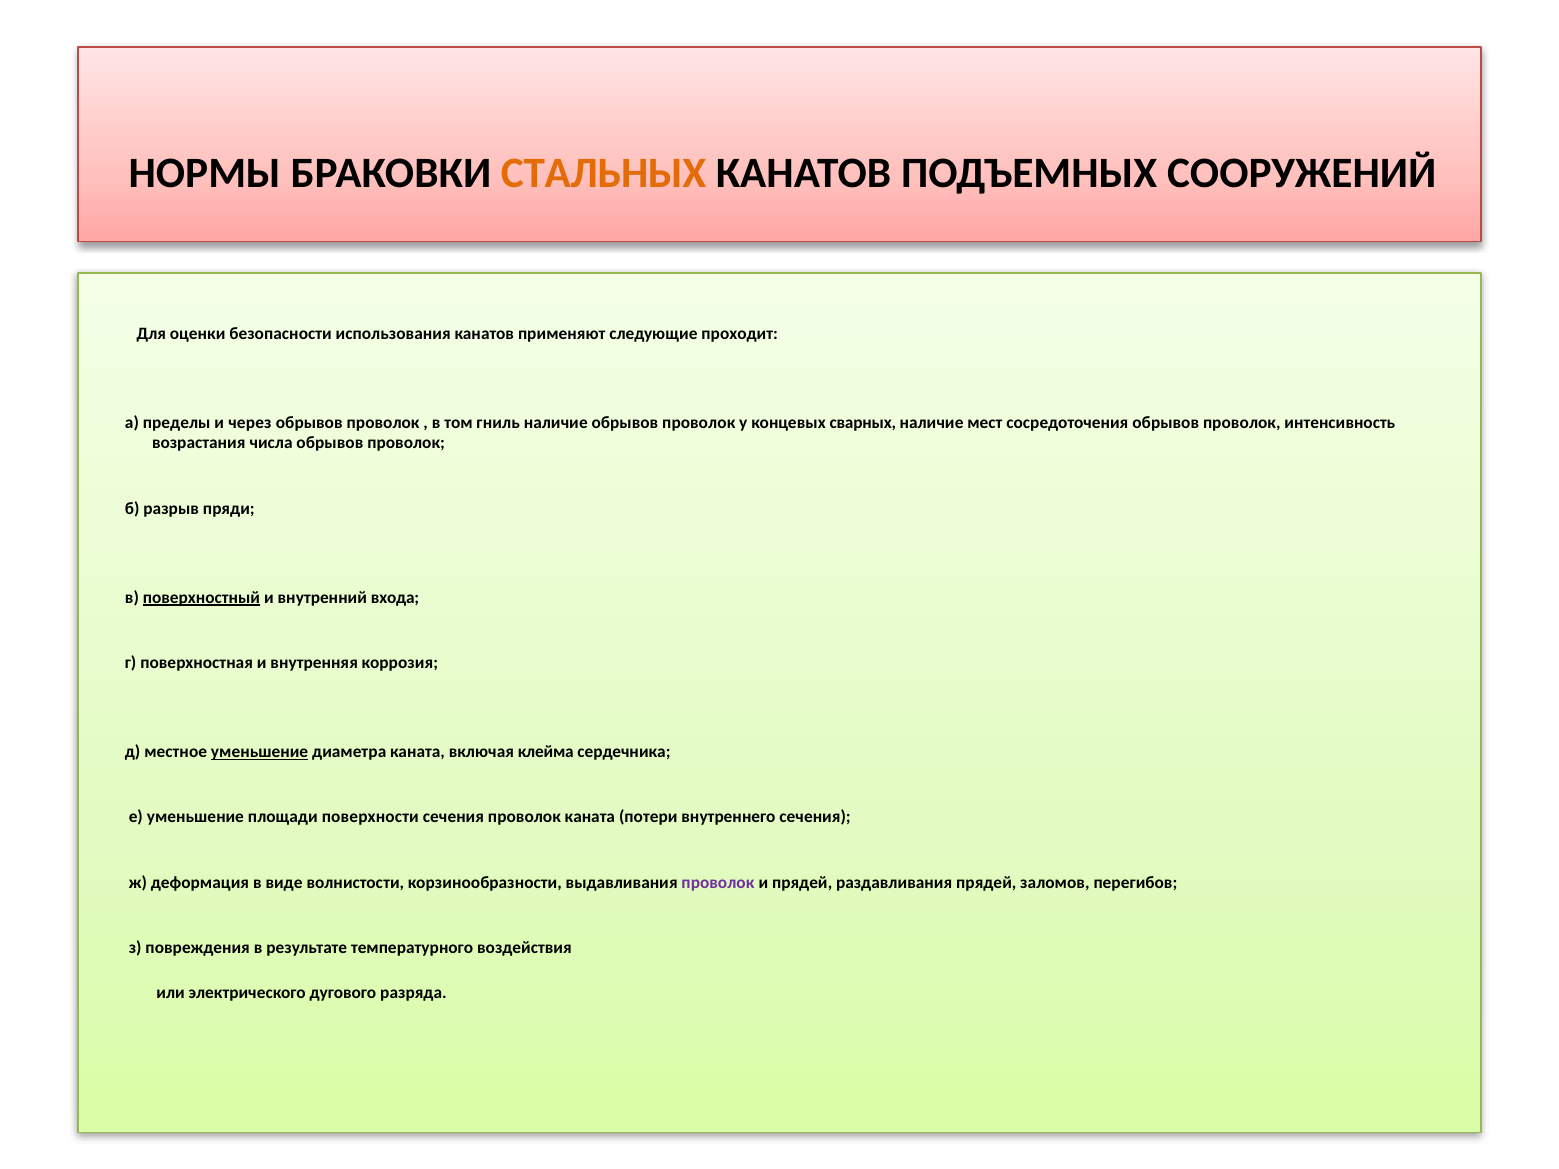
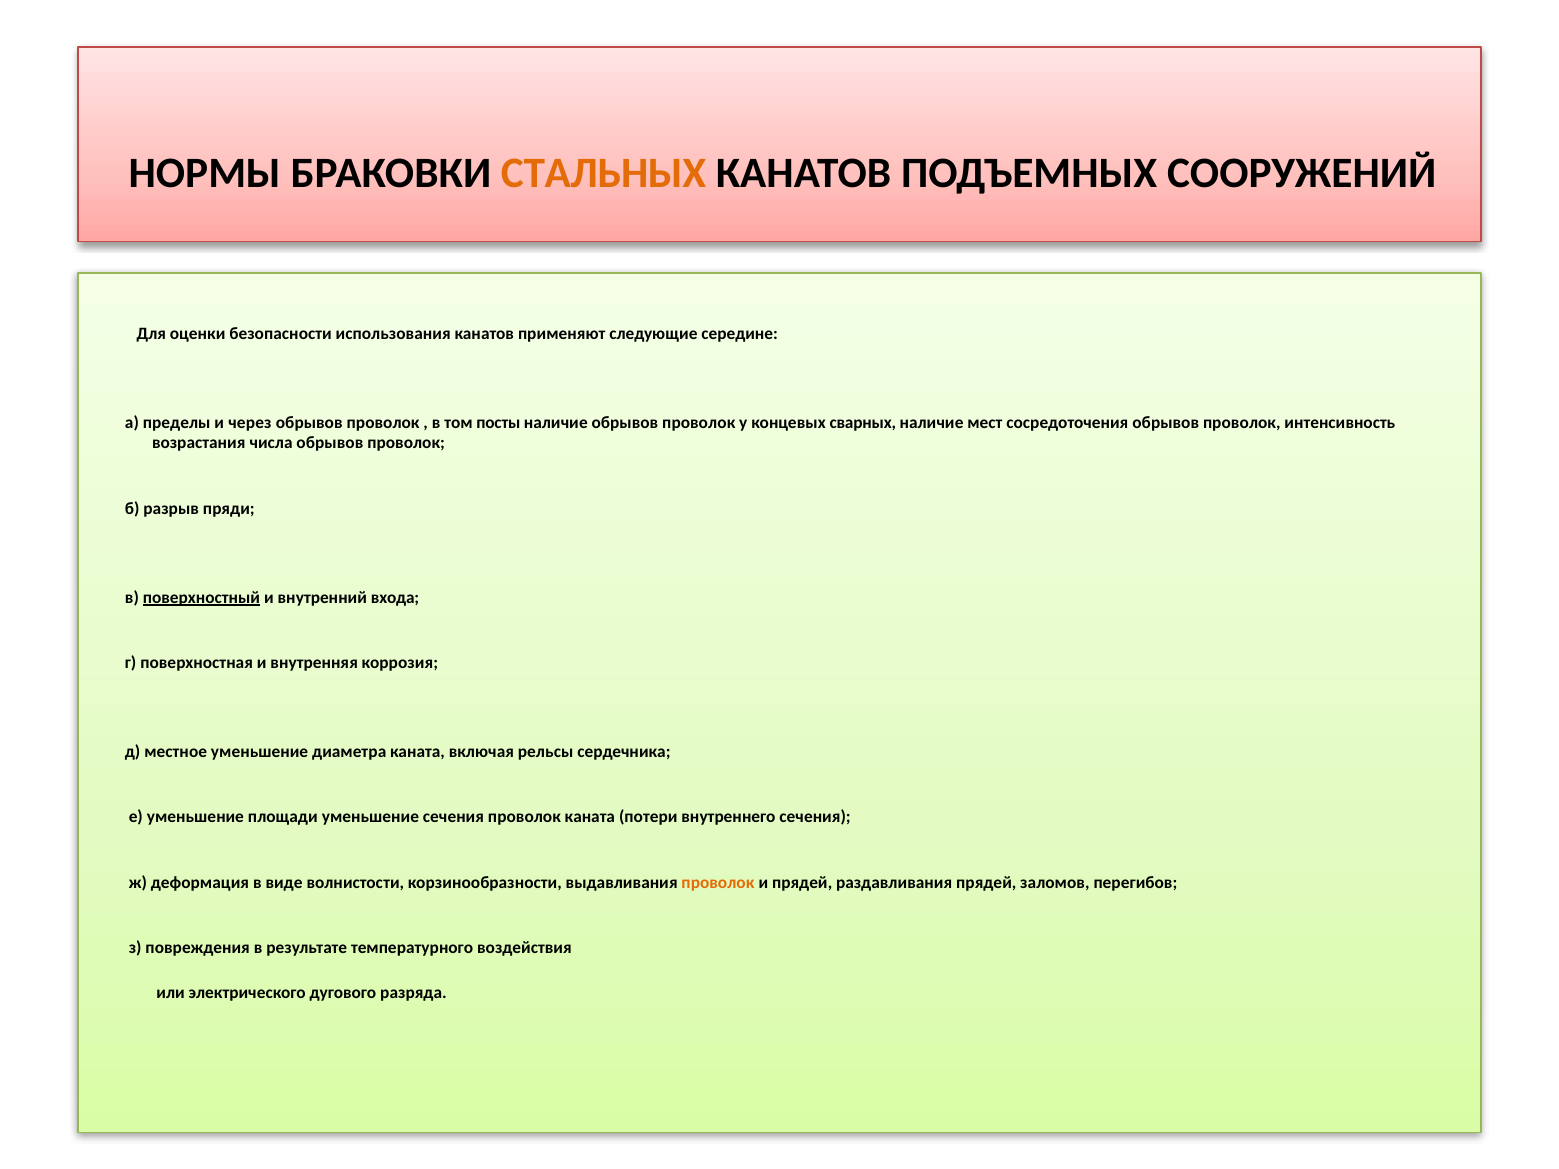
проходит: проходит -> середине (740, 333)
гниль: гниль -> посты (498, 423)
уменьшение underline: present -> none (260, 752)
клейма: клейма -> рельсы (546, 752)
площади поверхности: поверхности -> уменьшение (370, 817)
проволок colour: purple -> orange (718, 883)
